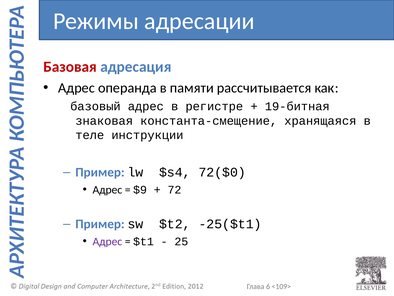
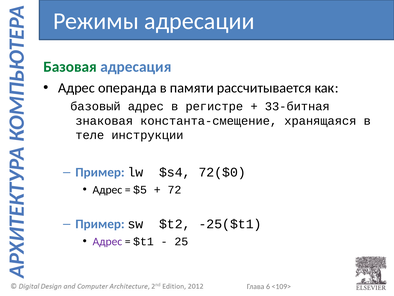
Базовая colour: red -> green (70, 67)
19-битная: 19-битная -> 33-битная (297, 106)
$9: $9 -> $5 (140, 189)
